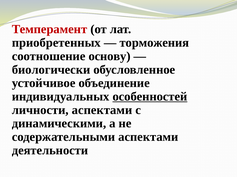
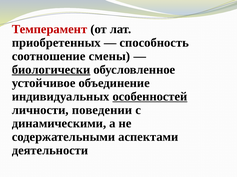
торможения: торможения -> способность (154, 43)
основу: основу -> смены (109, 56)
биологически underline: none -> present (51, 70)
личности аспектами: аспектами -> поведении (102, 110)
